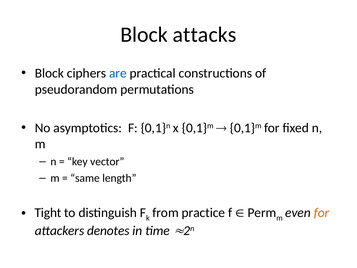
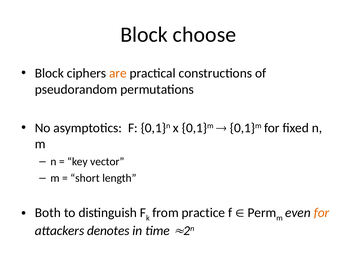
attacks: attacks -> choose (205, 35)
are colour: blue -> orange (118, 73)
same: same -> short (85, 178)
Tight: Tight -> Both (48, 213)
